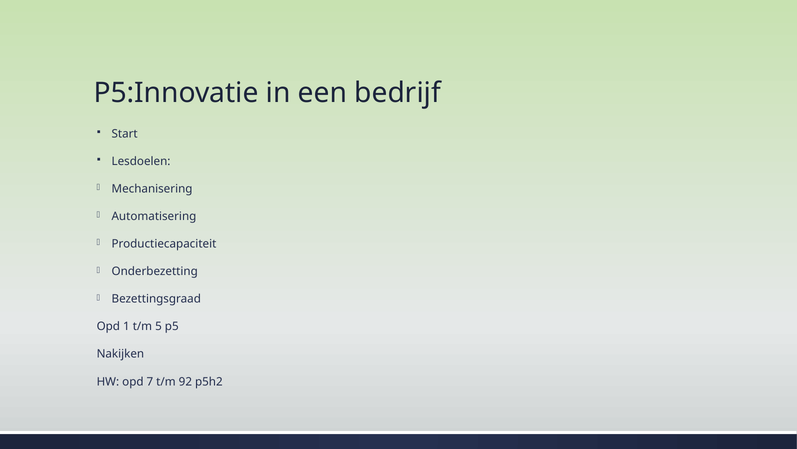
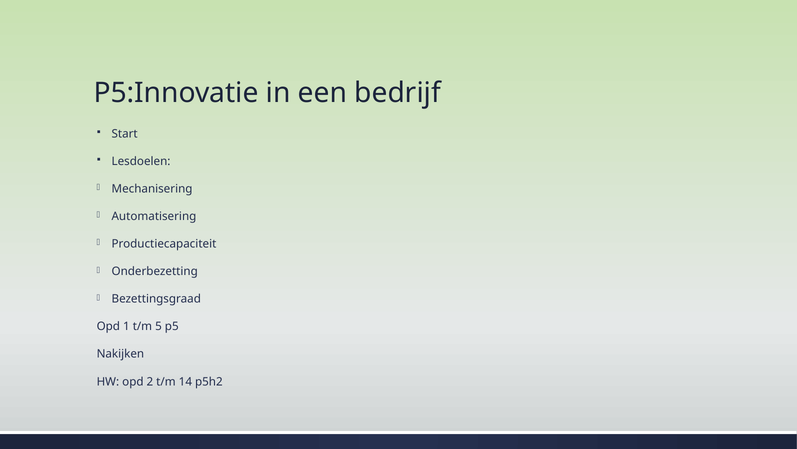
7: 7 -> 2 (150, 381)
92: 92 -> 14 (185, 381)
